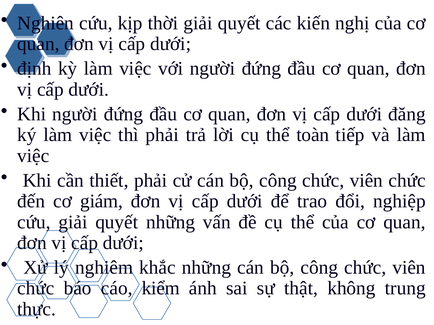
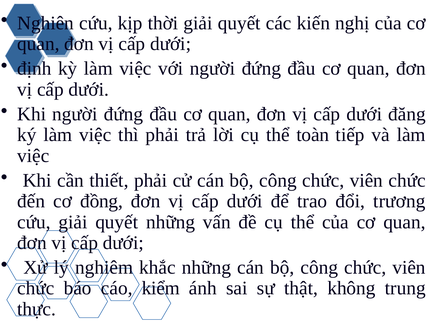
giám: giám -> đồng (102, 201)
nghiệp: nghiệp -> trương (399, 201)
